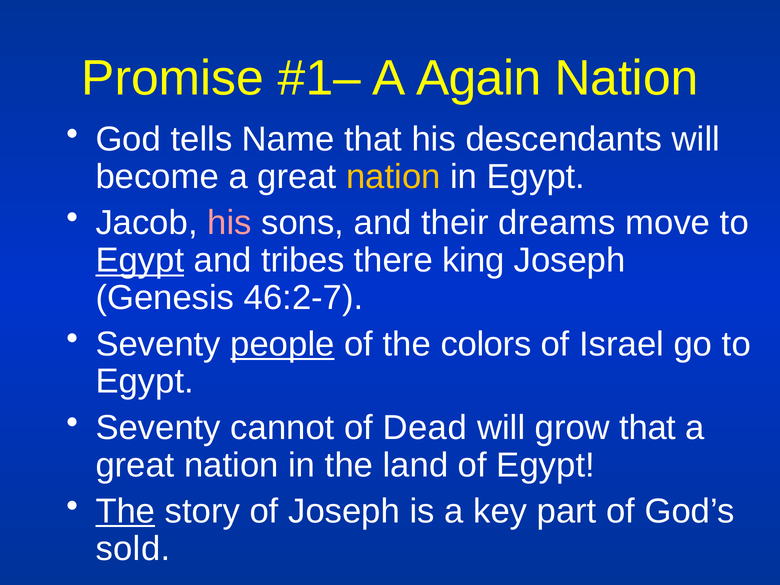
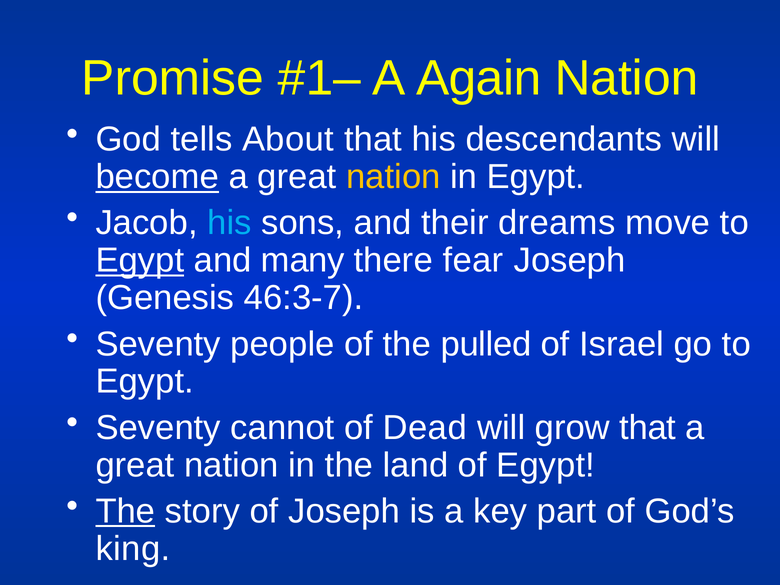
Name: Name -> About (288, 139)
become underline: none -> present (157, 177)
his colour: pink -> light blue (229, 223)
tribes: tribes -> many (303, 260)
king: king -> fear (473, 260)
46:2-7: 46:2-7 -> 46:3-7 (304, 298)
people underline: present -> none (282, 344)
colors: colors -> pulled (486, 344)
sold: sold -> king (133, 549)
